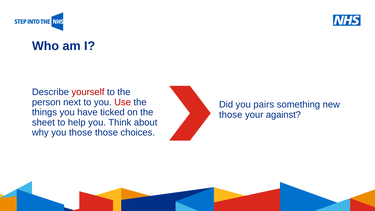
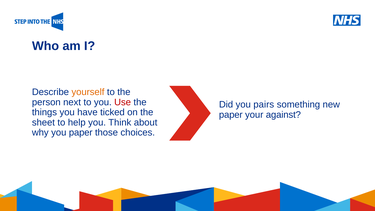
yourself colour: red -> orange (88, 92)
those: those -> paper (231, 115)
you those: those -> paper (81, 133)
